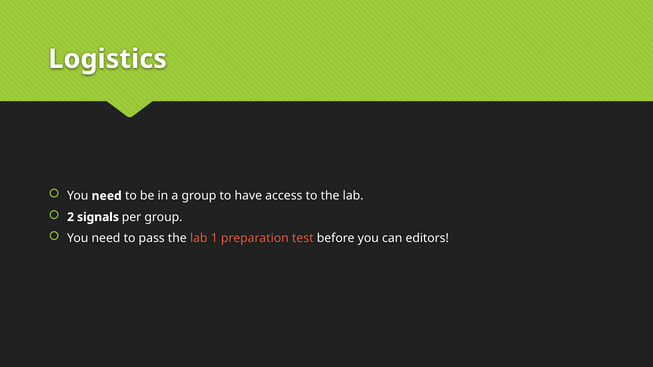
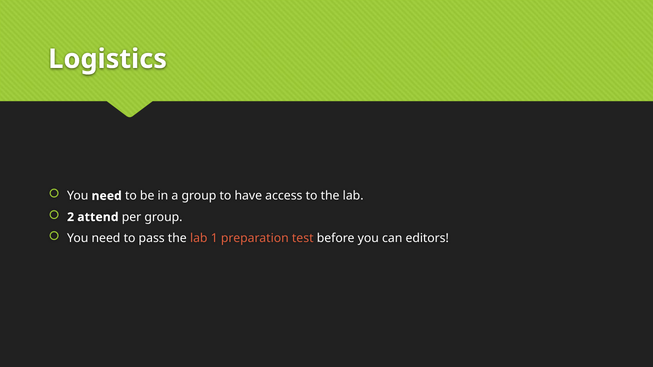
signals: signals -> attend (98, 217)
